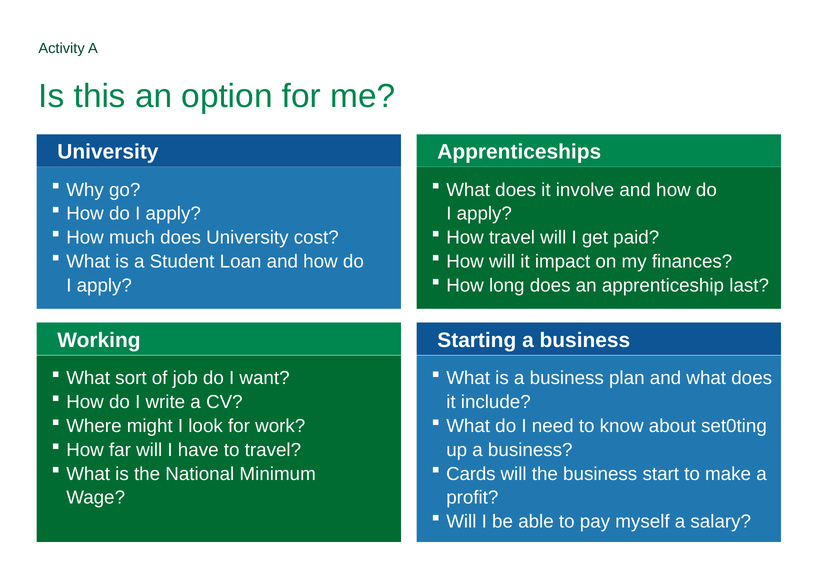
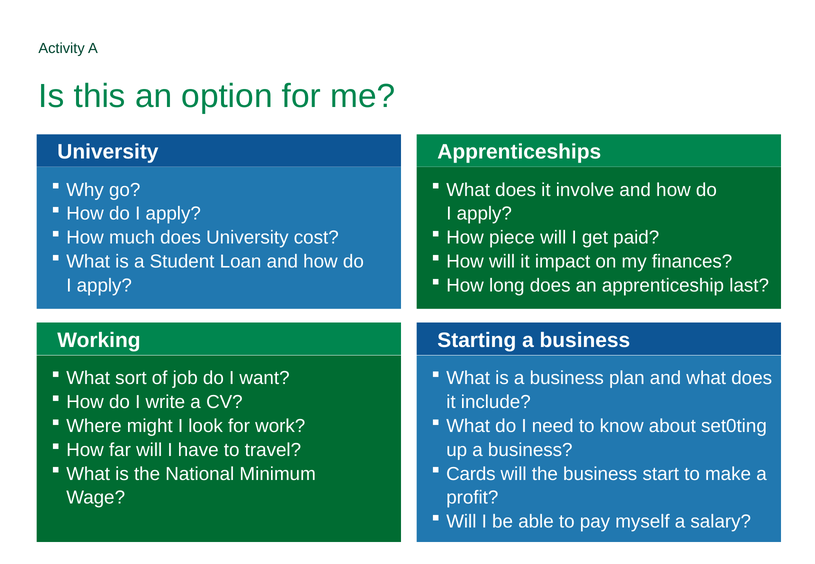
How travel: travel -> piece (512, 238)
